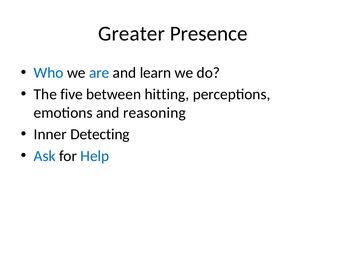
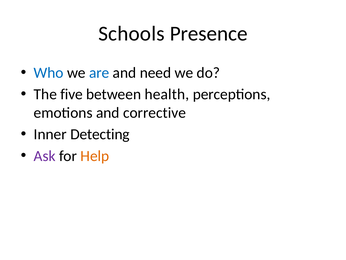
Greater: Greater -> Schools (131, 33)
learn: learn -> need (155, 73)
hitting: hitting -> health (167, 94)
reasoning: reasoning -> corrective (155, 113)
Ask colour: blue -> purple (45, 156)
Help colour: blue -> orange (95, 156)
